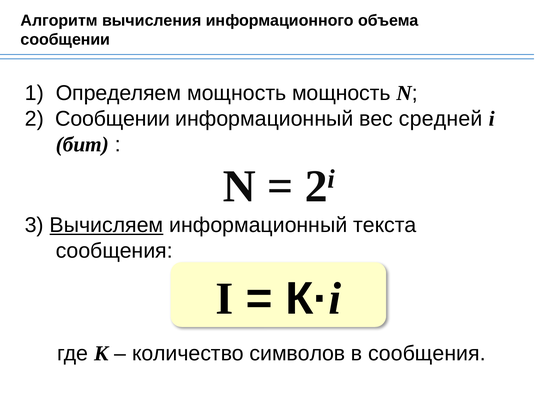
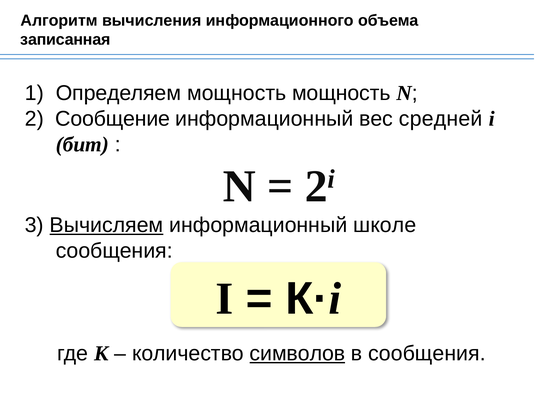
сообщении: сообщении -> записанная (65, 40)
Сообщении: Сообщении -> Сообщение (113, 119)
текста: текста -> школе (385, 225)
символов underline: none -> present (297, 353)
